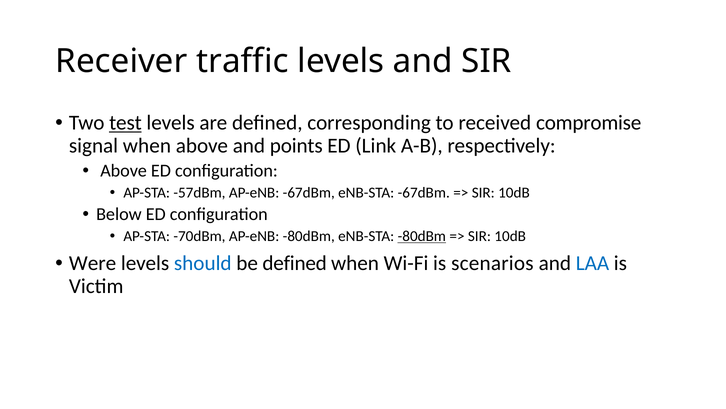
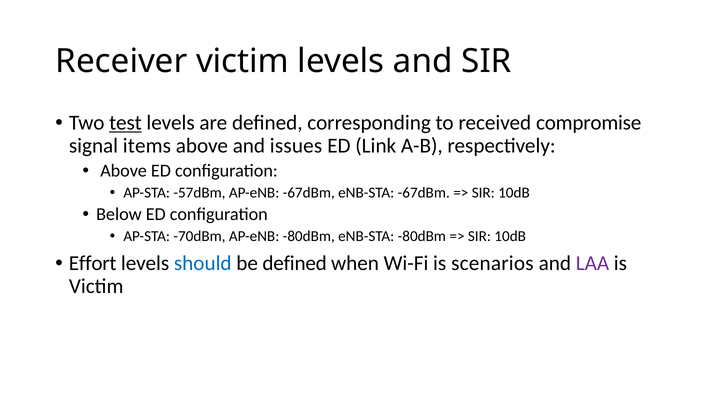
Receiver traffic: traffic -> victim (243, 61)
signal when: when -> items (147, 146)
points: points -> issues (296, 146)
-80dBm underline: present -> none (422, 236)
Were: Were -> Effort (93, 263)
LAA colour: blue -> purple (592, 263)
